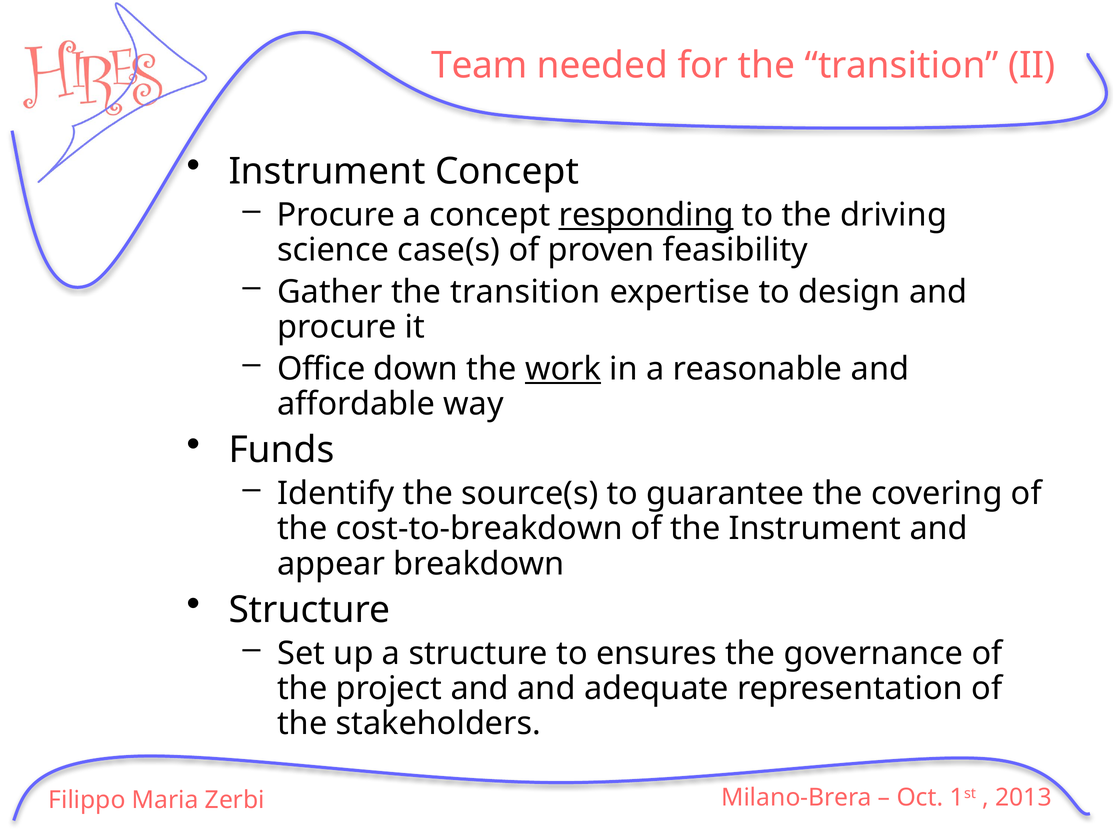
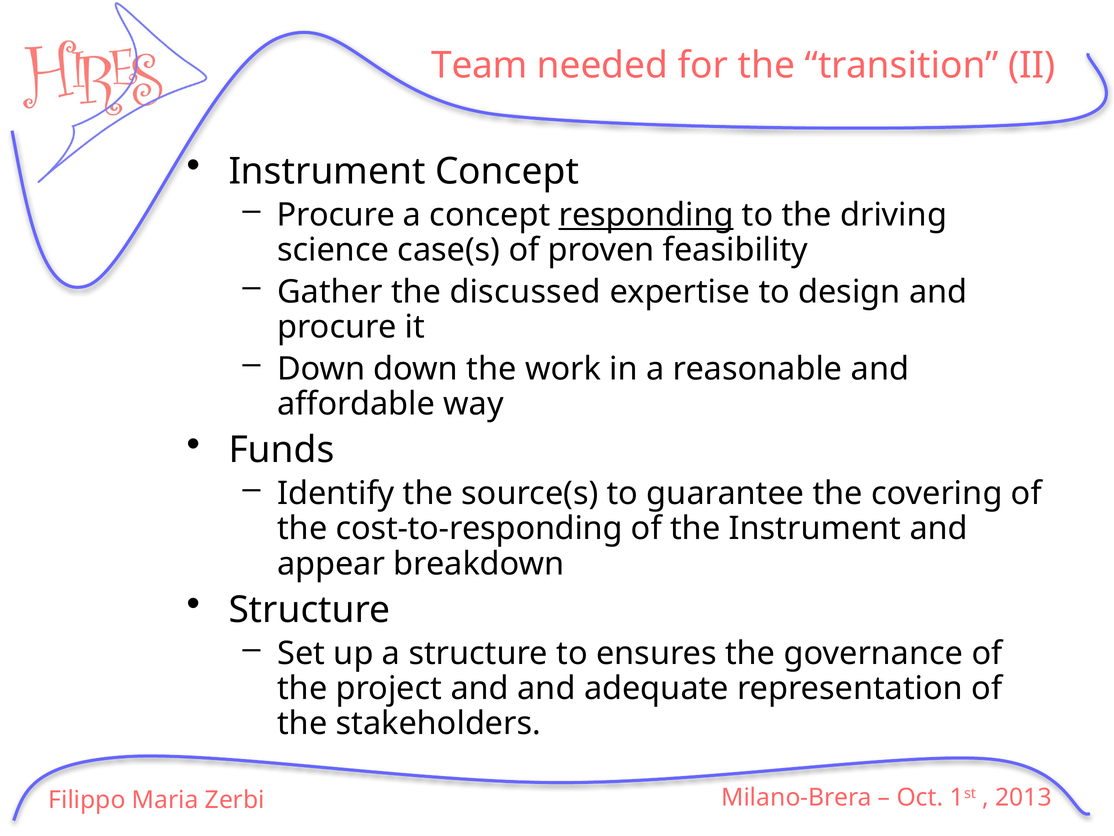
Gather the transition: transition -> discussed (525, 292)
Office: Office -> Down (321, 369)
work underline: present -> none (563, 369)
cost-to-breakdown: cost-to-breakdown -> cost-to-responding (479, 528)
